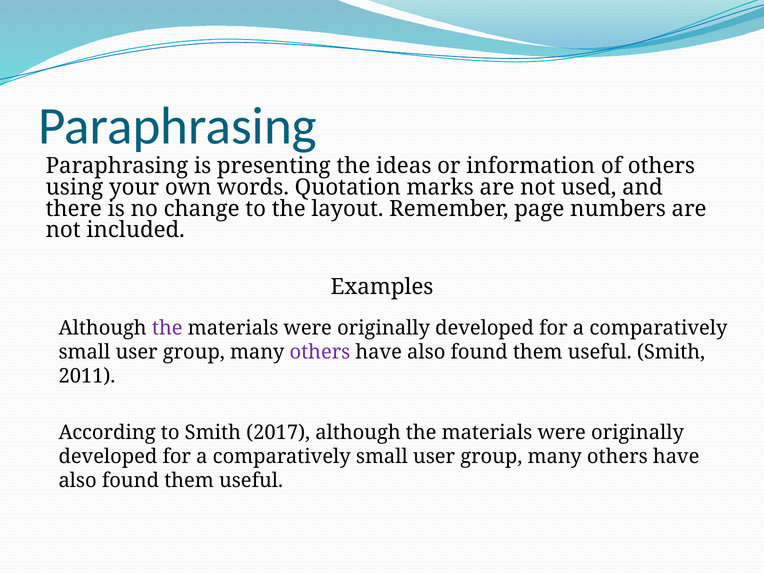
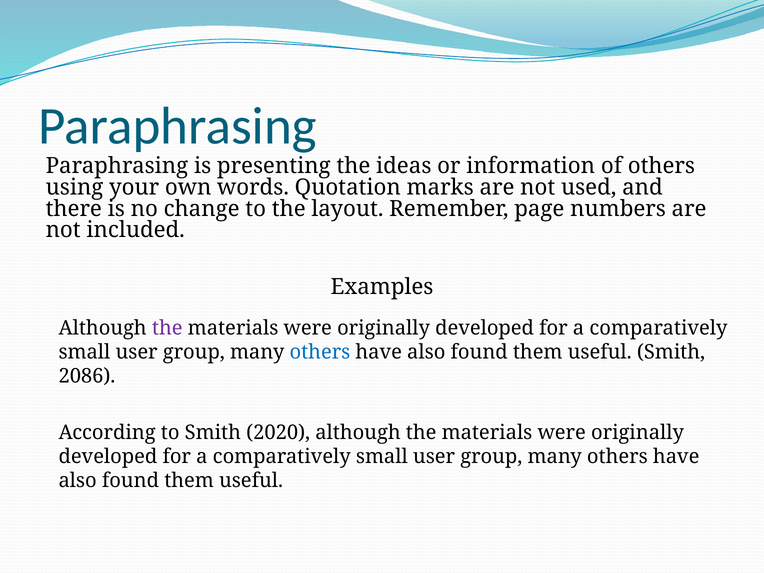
others colour: purple -> blue (320, 352)
2011: 2011 -> 2086 (87, 376)
2017: 2017 -> 2020 (278, 433)
